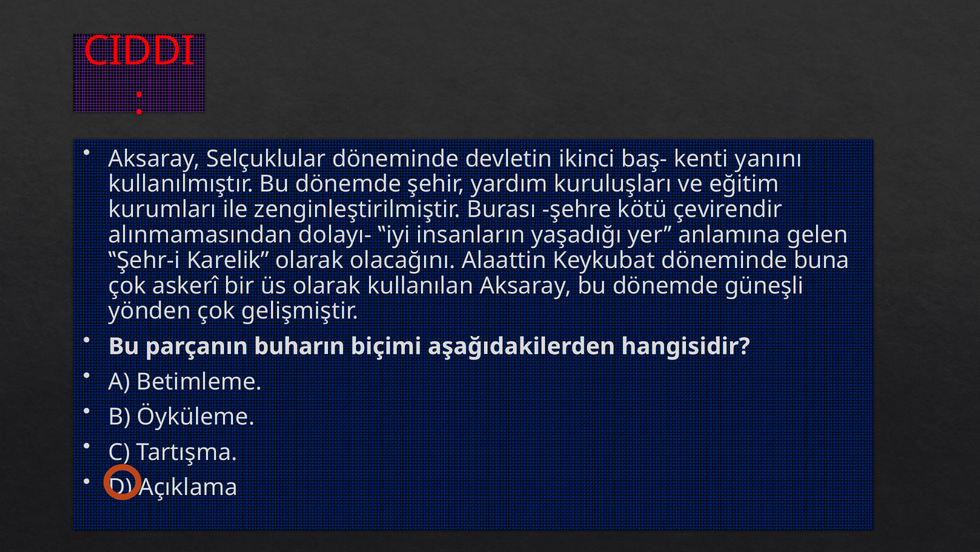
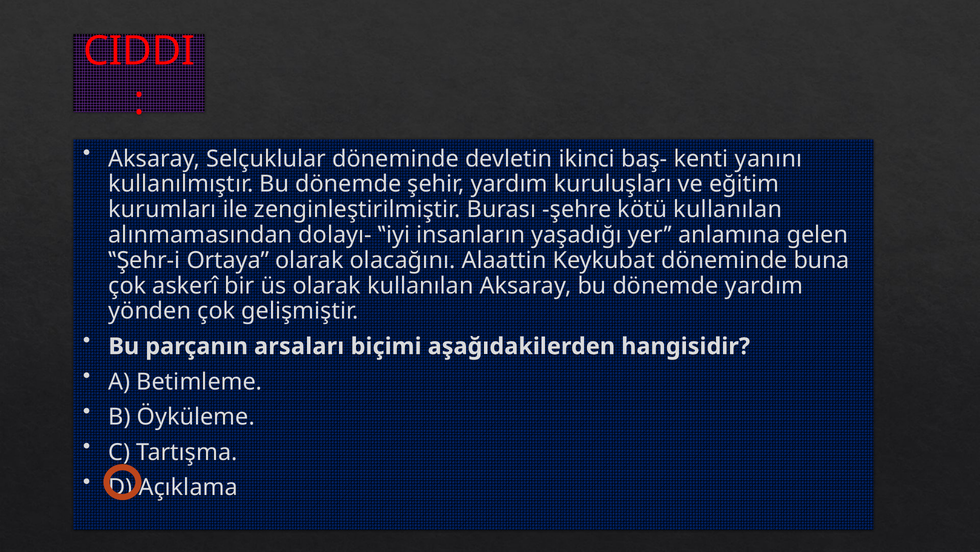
kötü çevirendir: çevirendir -> kullanılan (728, 209)
Karelik: Karelik -> Ortaya (228, 260)
dönemde güneşli: güneşli -> yardım (764, 285)
buharın: buharın -> arsaları (299, 346)
